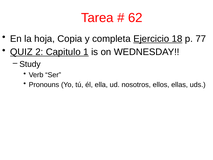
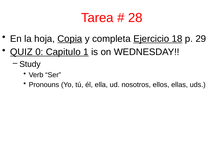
62: 62 -> 28 (135, 18)
Copia underline: none -> present (70, 39)
77: 77 -> 29 (201, 39)
2: 2 -> 0 (39, 52)
